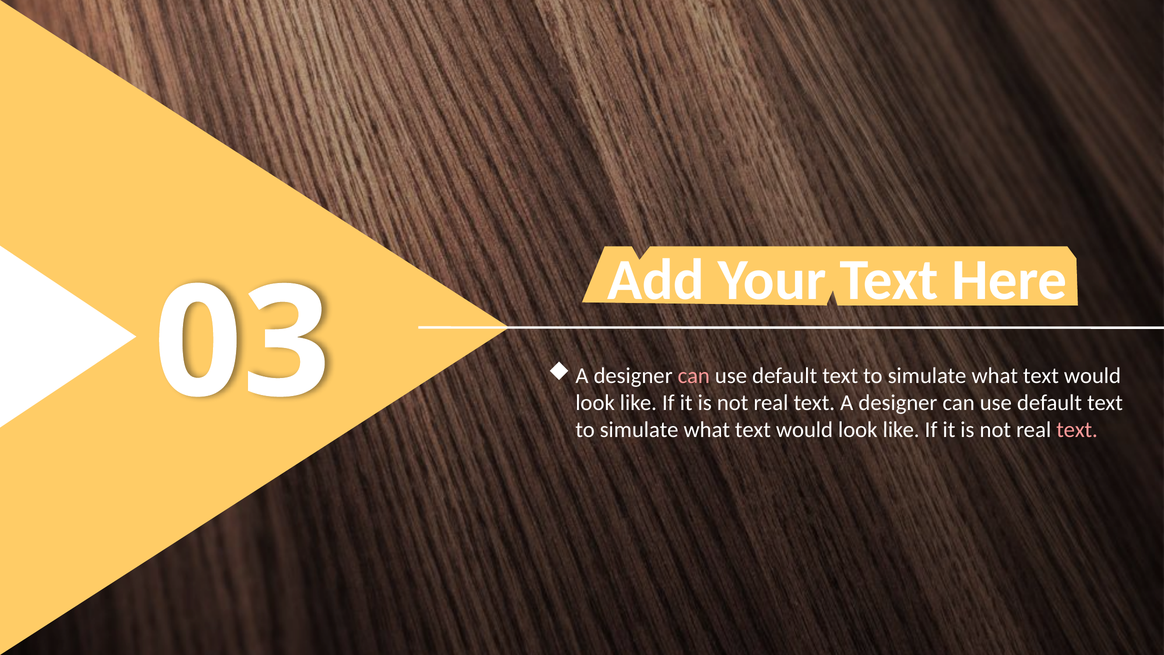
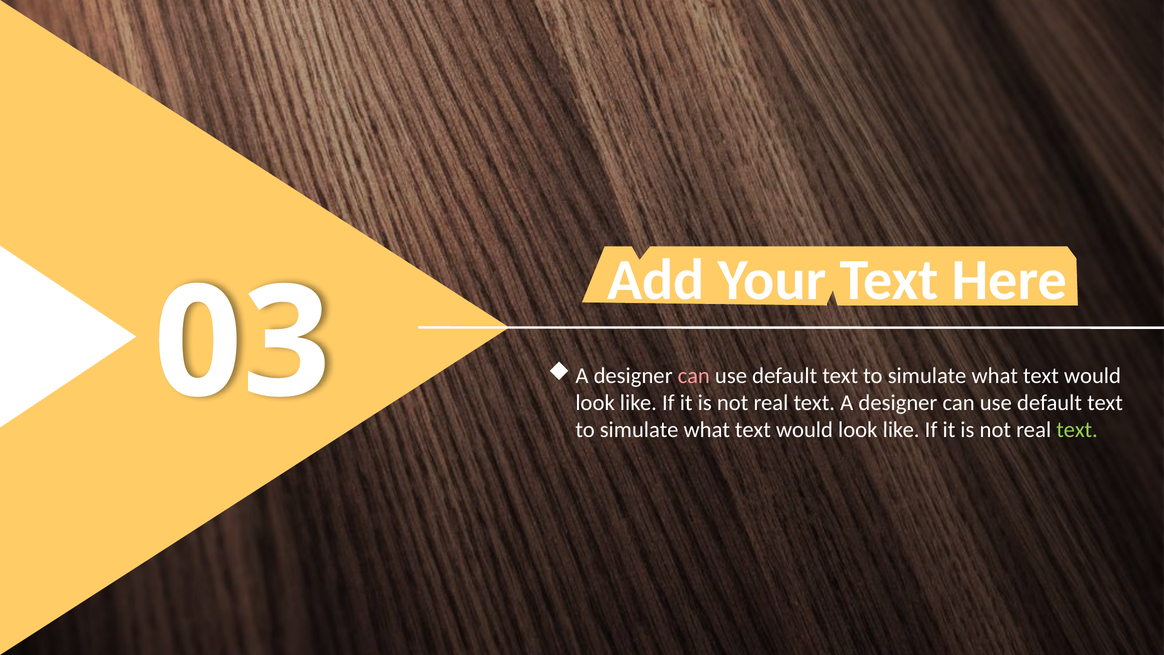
text colour: pink -> light green (1077, 430)
